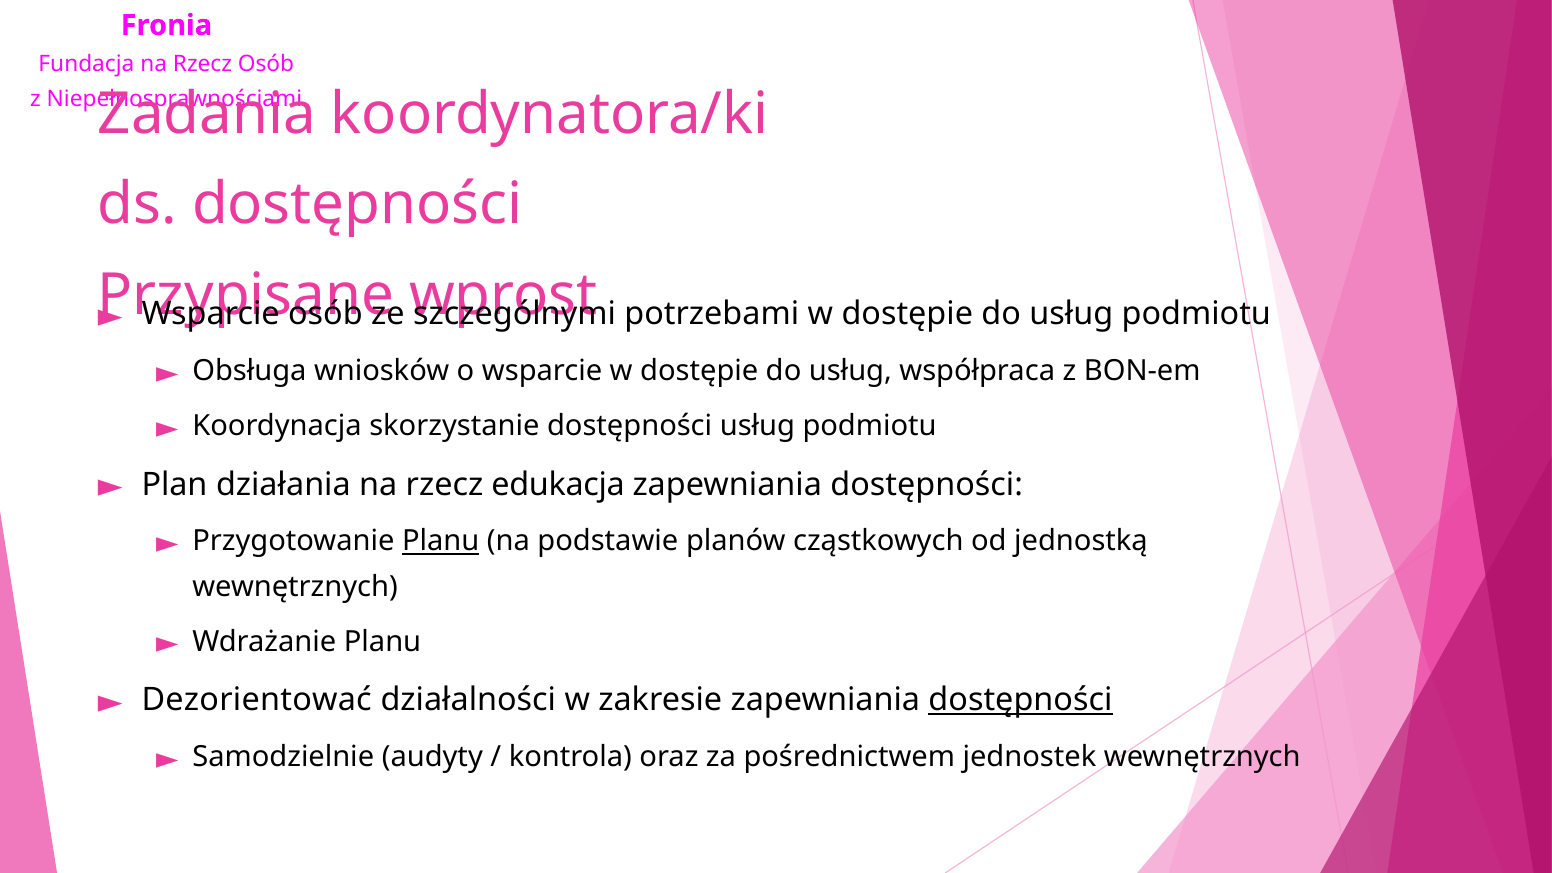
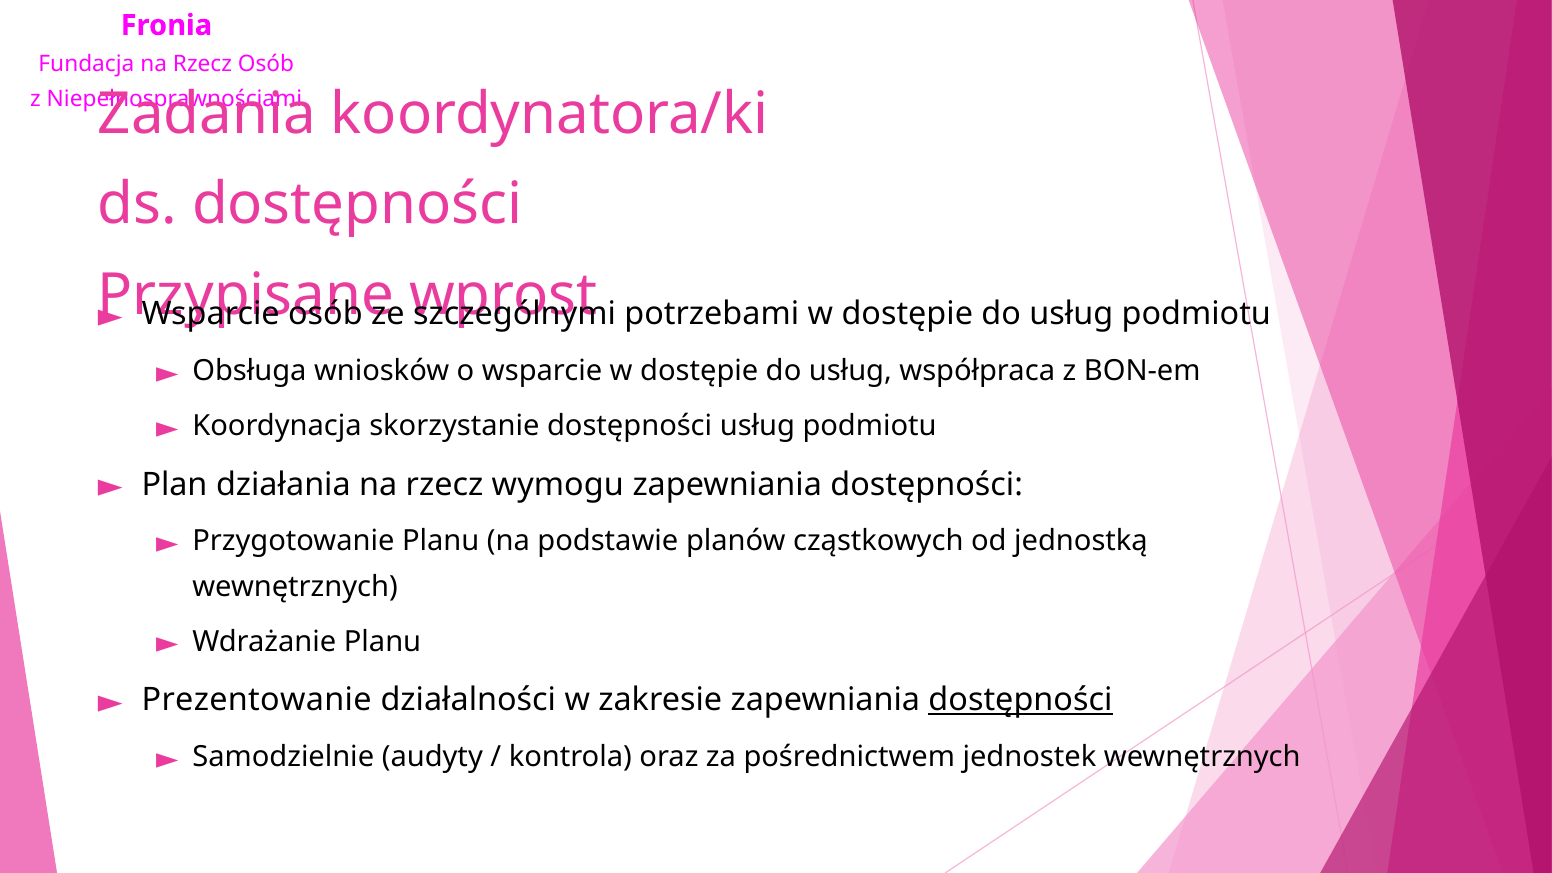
edukacja: edukacja -> wymogu (558, 485)
Planu underline: present -> none (441, 541)
Dezorientować: Dezorientować -> Prezentowanie (257, 700)
